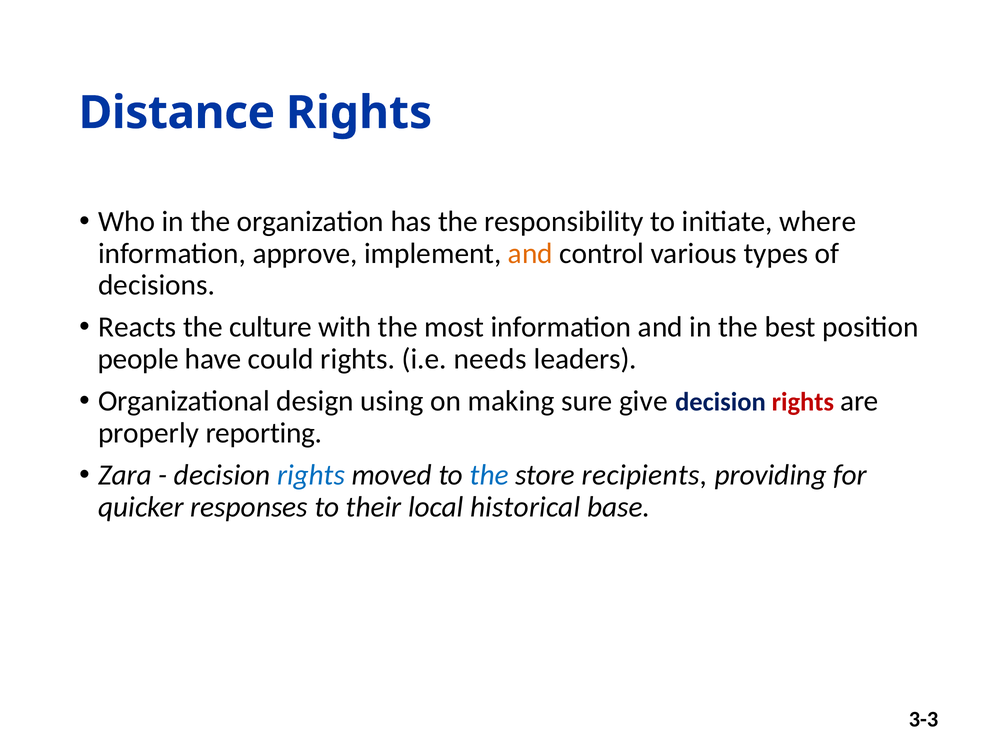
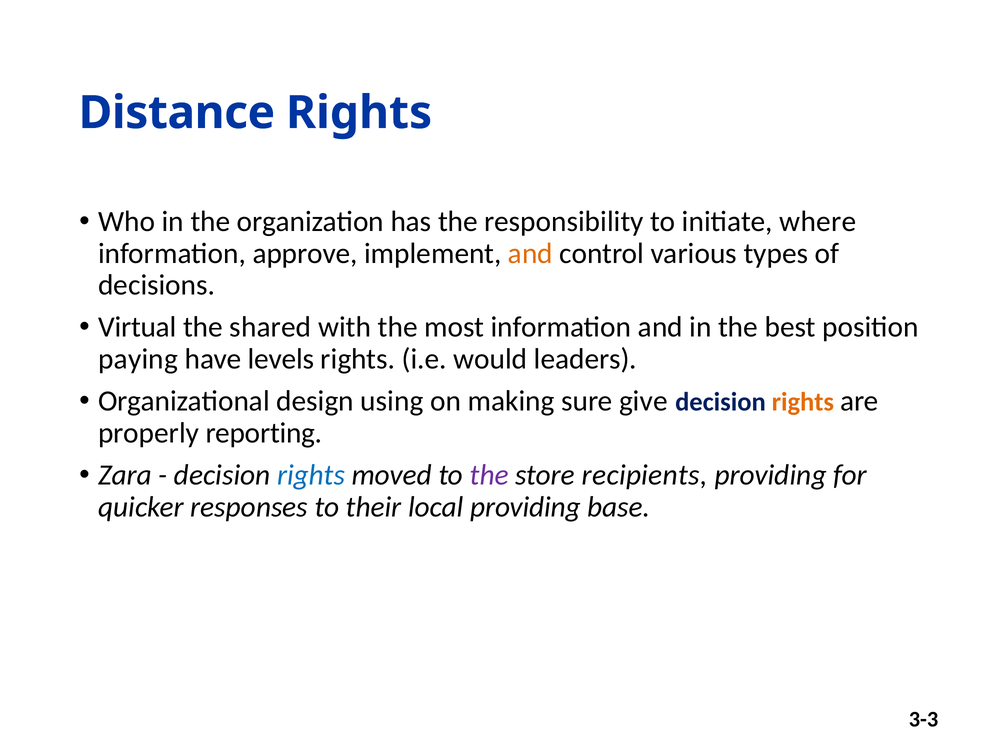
Reacts: Reacts -> Virtual (137, 327)
culture: culture -> shared (270, 327)
people: people -> paying (138, 359)
could: could -> levels (281, 359)
needs: needs -> would (490, 359)
rights colour: red -> orange (803, 402)
the colour: blue -> purple (489, 475)
local historical: historical -> providing (525, 507)
